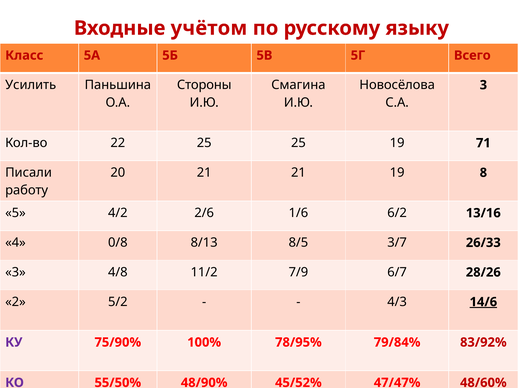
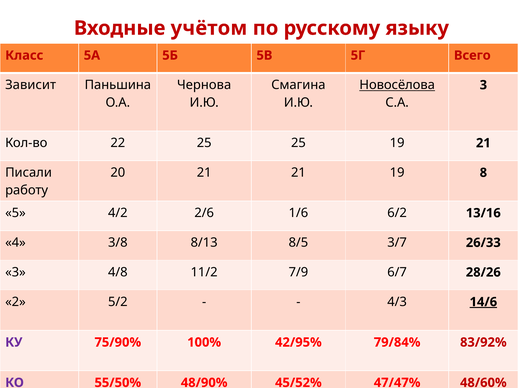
Усилить: Усилить -> Зависит (31, 85)
Стороны: Стороны -> Чернова (204, 85)
Новосёлова underline: none -> present (397, 85)
19 71: 71 -> 21 (483, 143)
0/8: 0/8 -> 3/8 (118, 243)
78/95%: 78/95% -> 42/95% (298, 343)
